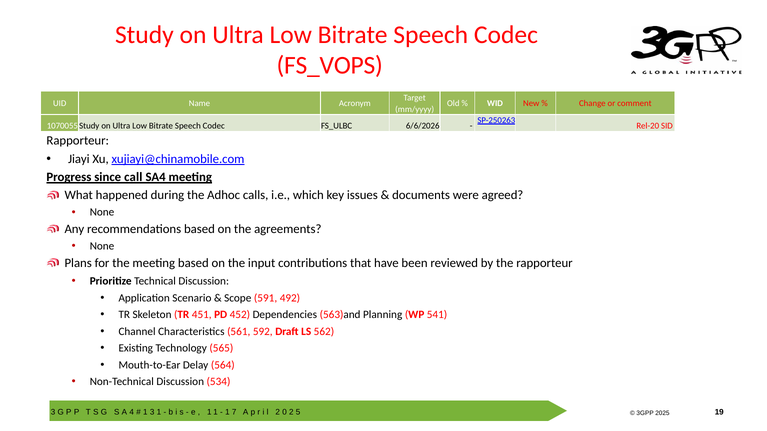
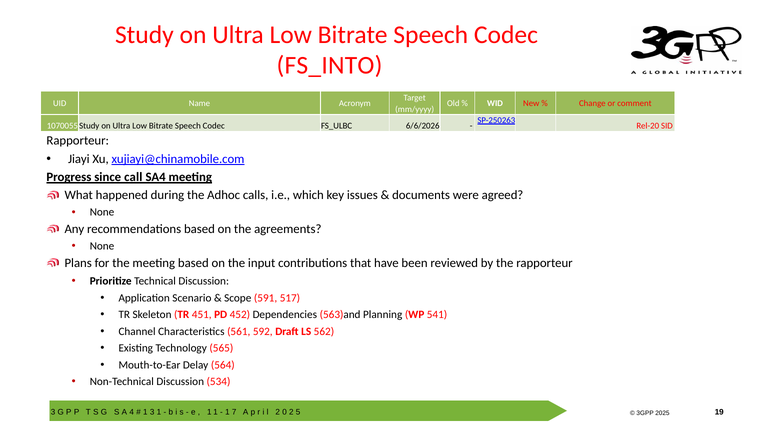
FS_VOPS: FS_VOPS -> FS_INTO (329, 65)
492: 492 -> 517 (290, 298)
